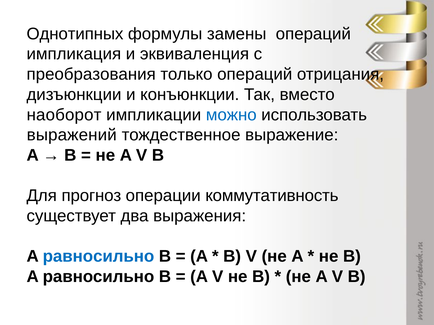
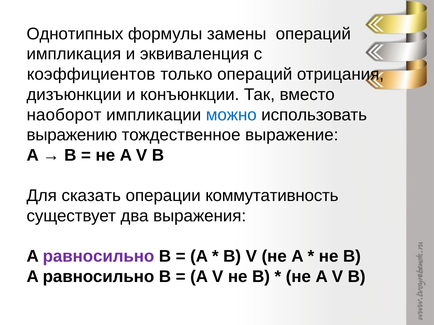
преобразования: преобразования -> коэффициентов (91, 74)
выражений: выражений -> выражению (72, 135)
прогноз: прогноз -> сказать (91, 196)
равносильно colour: blue -> purple (98, 257)
